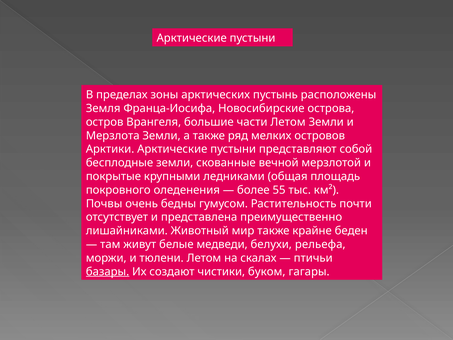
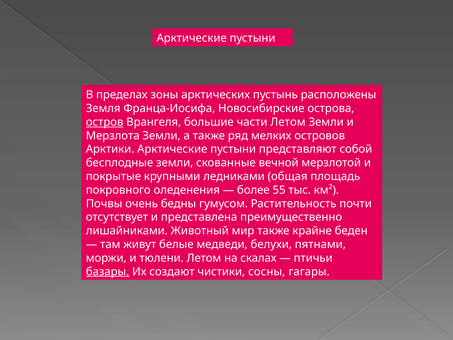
остров underline: none -> present (105, 122)
рельефа: рельефа -> пятнами (320, 244)
буком: буком -> сосны (267, 271)
